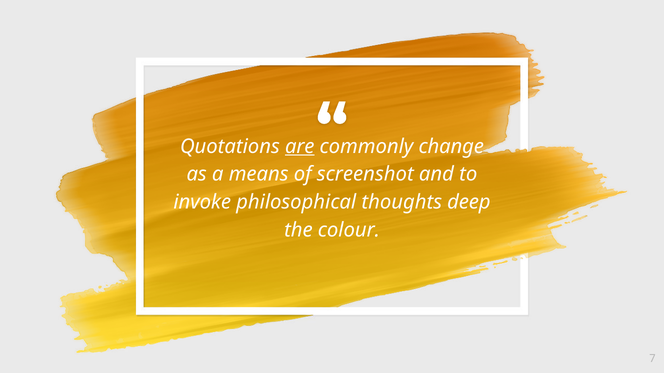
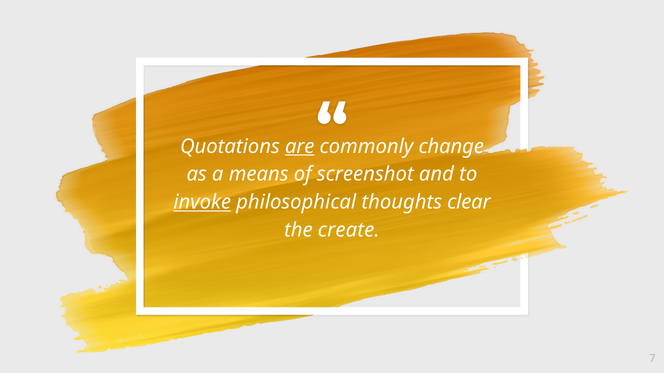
invoke underline: none -> present (202, 202)
deep: deep -> clear (469, 202)
colour: colour -> create (349, 230)
